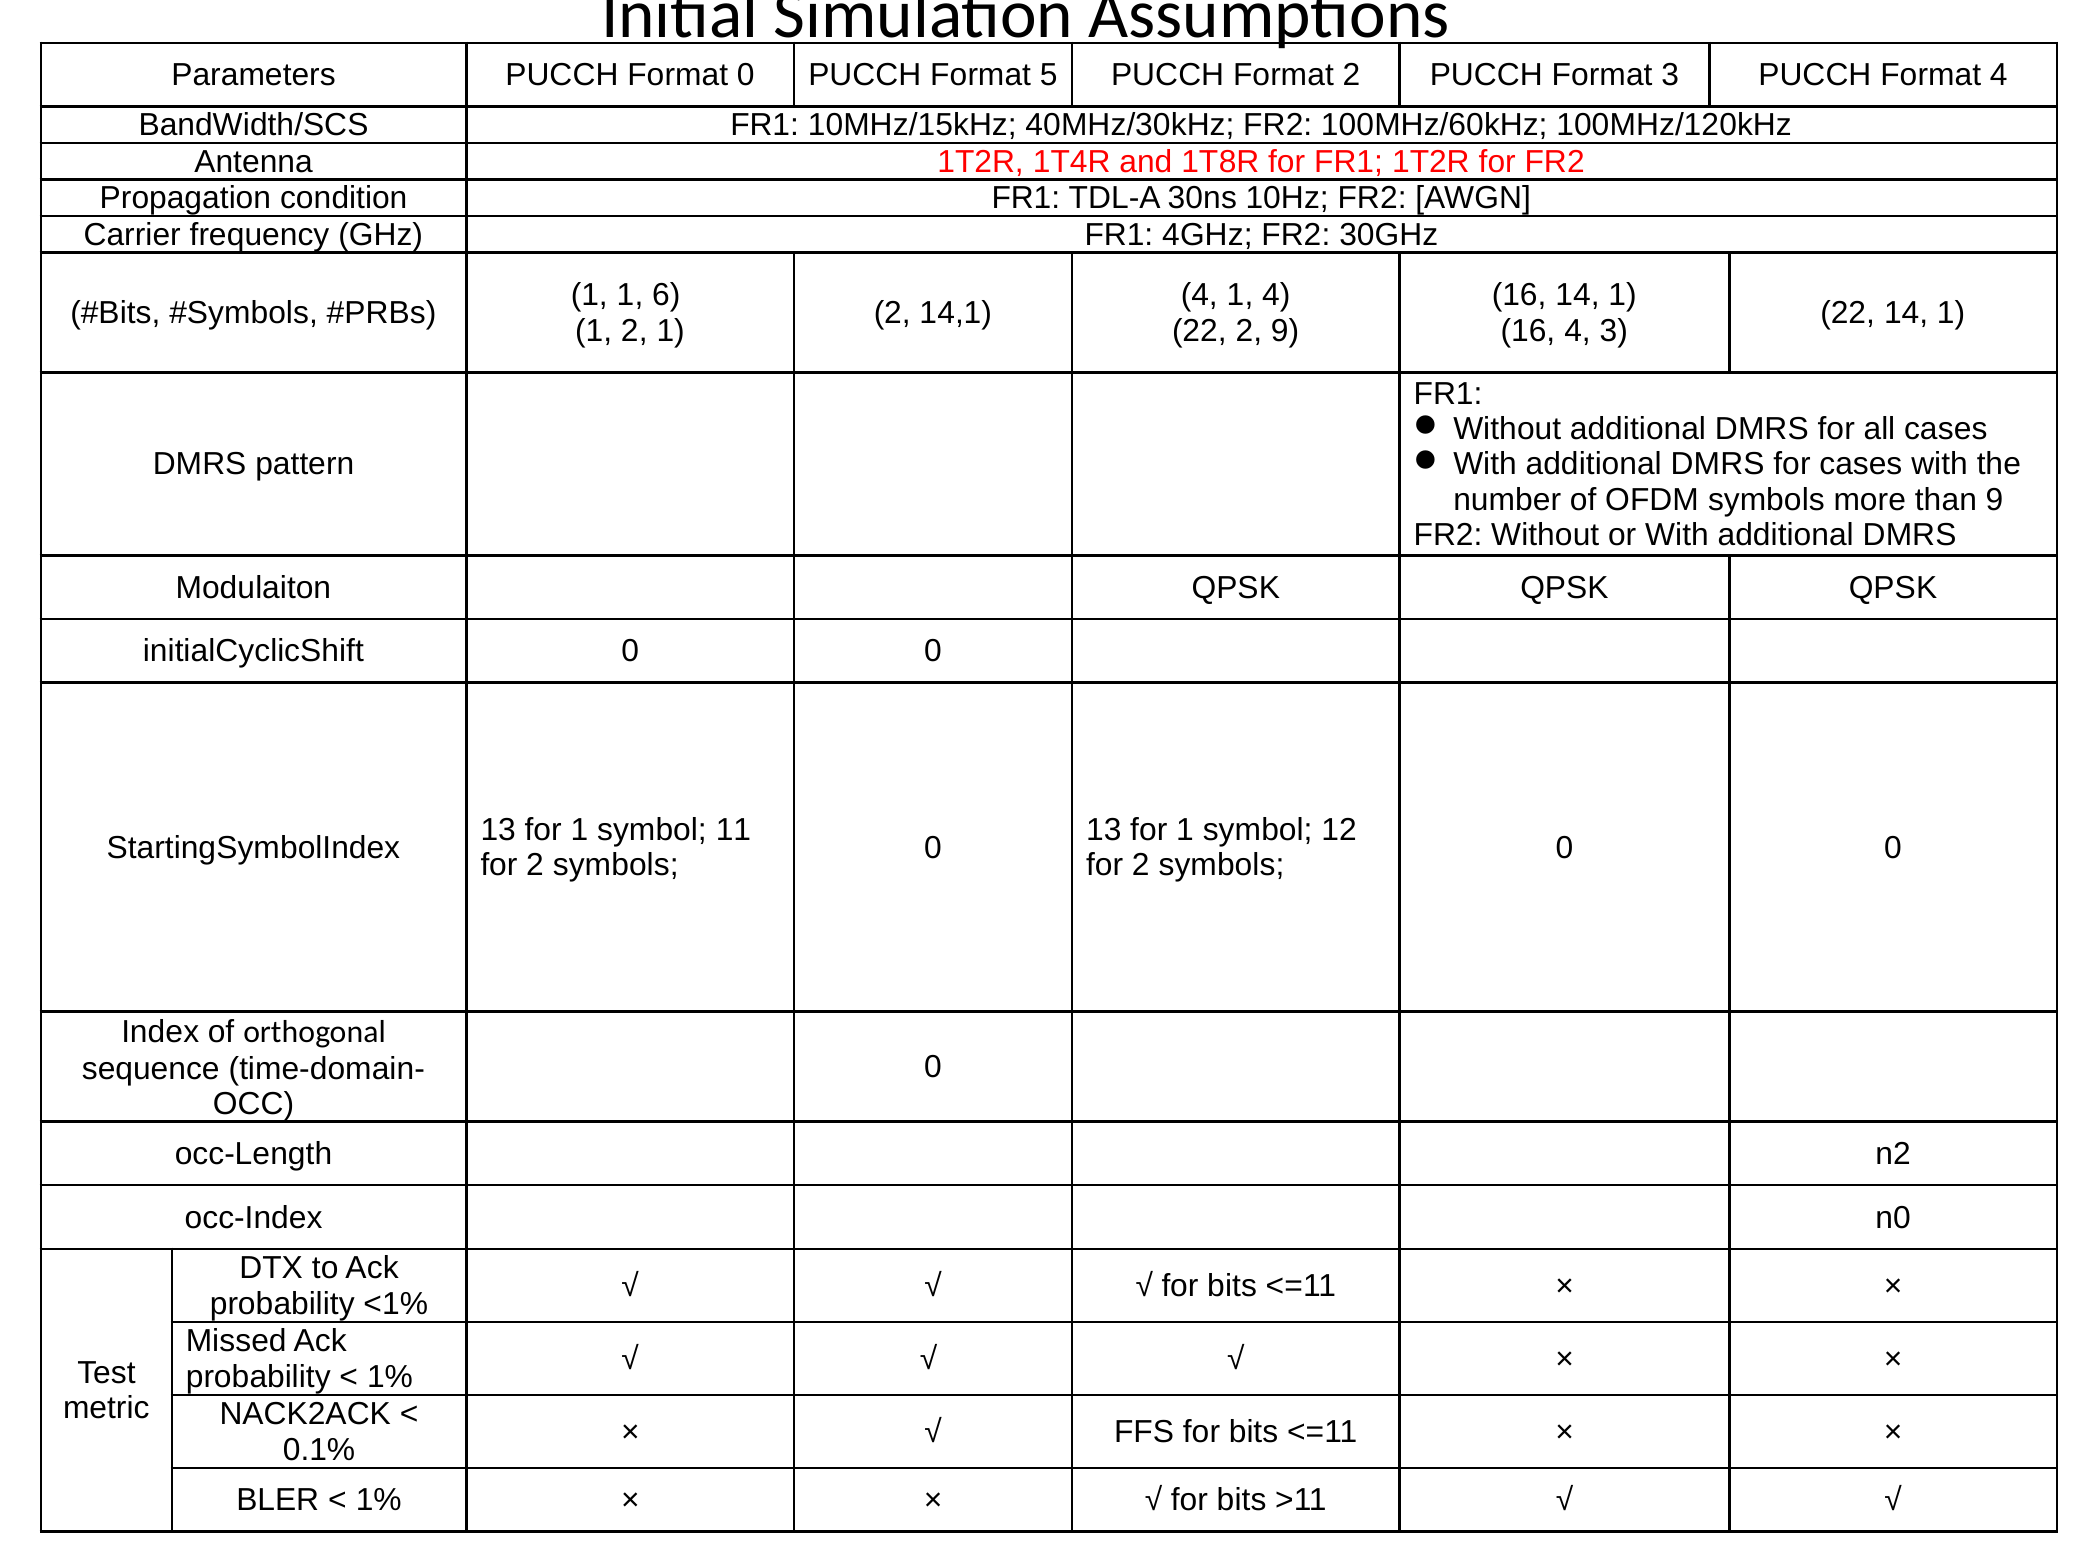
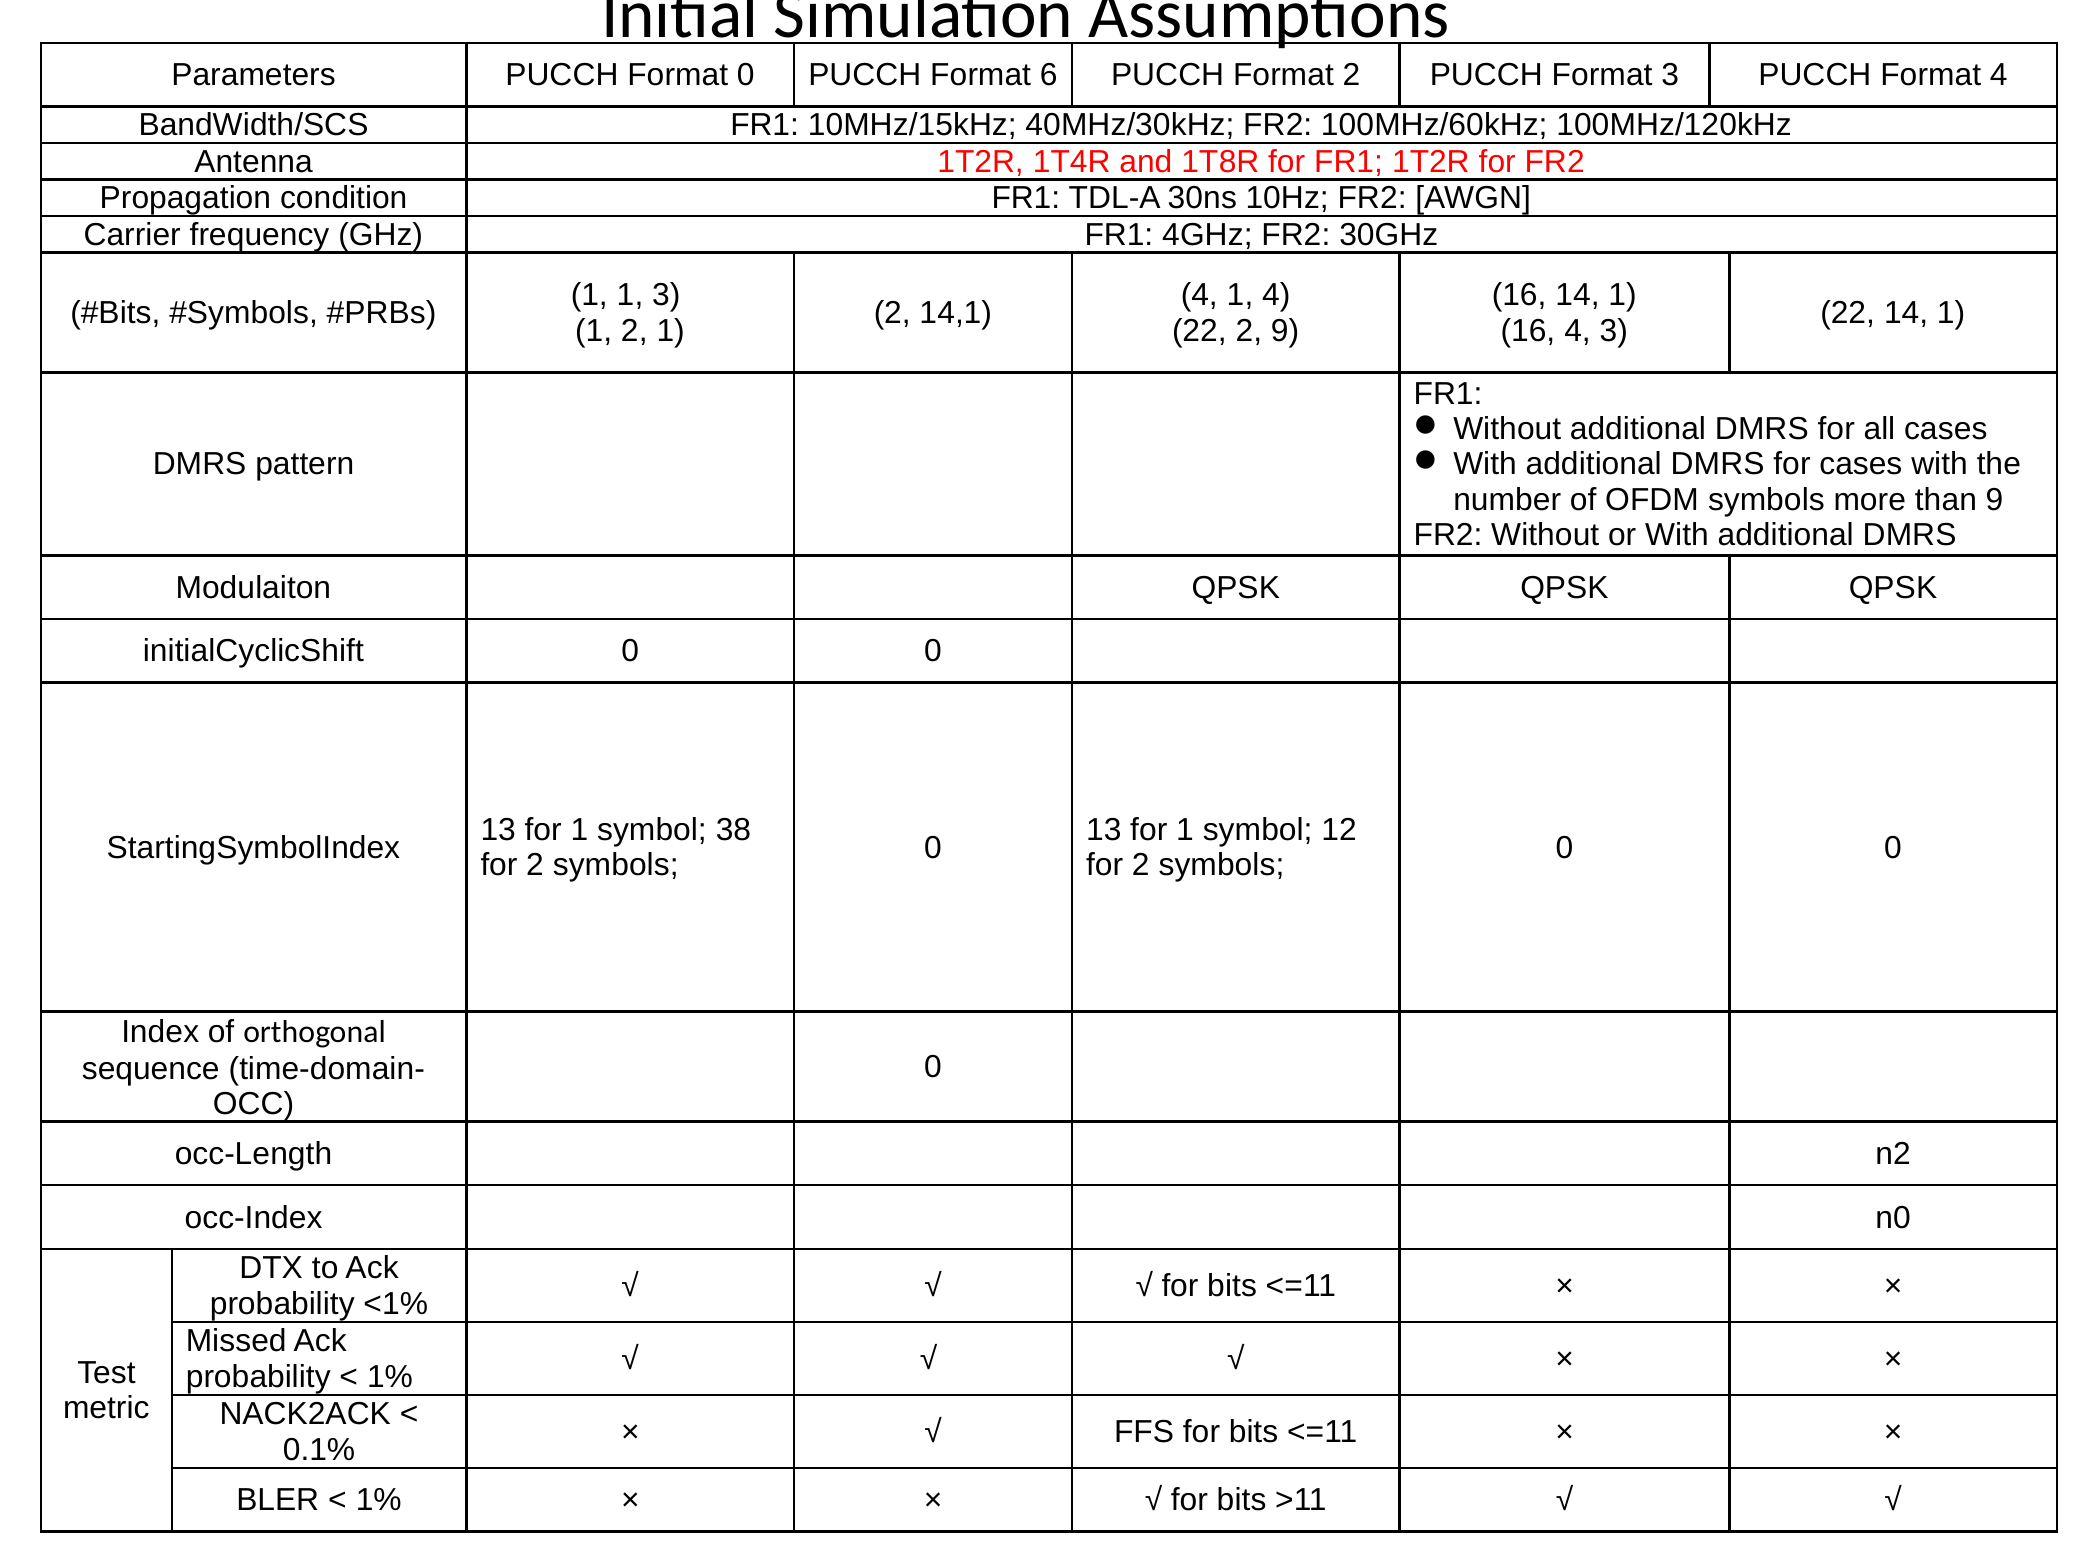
5: 5 -> 6 (1049, 75)
1 6: 6 -> 3 (666, 295)
11: 11 -> 38 (733, 829)
